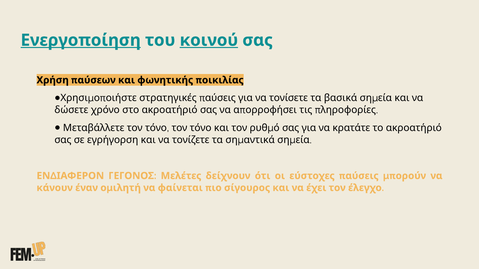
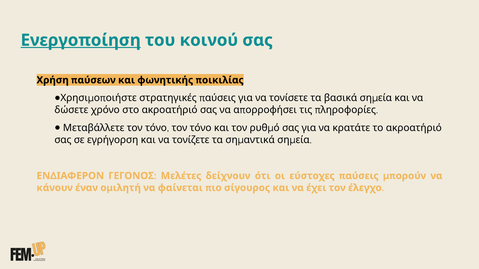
κοινού underline: present -> none (209, 40)
